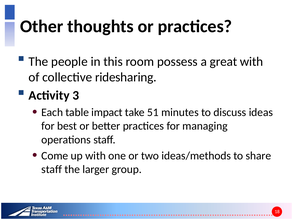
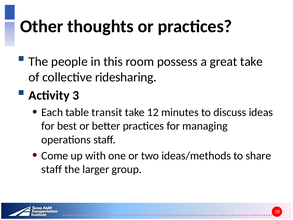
great with: with -> take (252, 61)
impact: impact -> transit (107, 112)
51: 51 -> 12 (153, 112)
